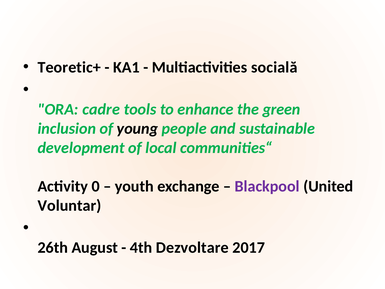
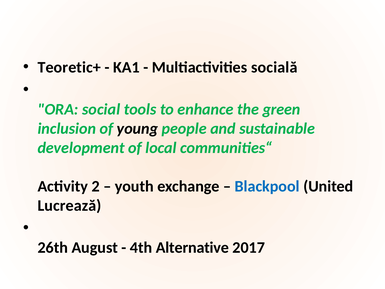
cadre: cadre -> social (101, 109)
0: 0 -> 2 (96, 186)
Blackpool colour: purple -> blue (267, 186)
Voluntar: Voluntar -> Lucrează (69, 205)
Dezvoltare: Dezvoltare -> Alternative (192, 247)
